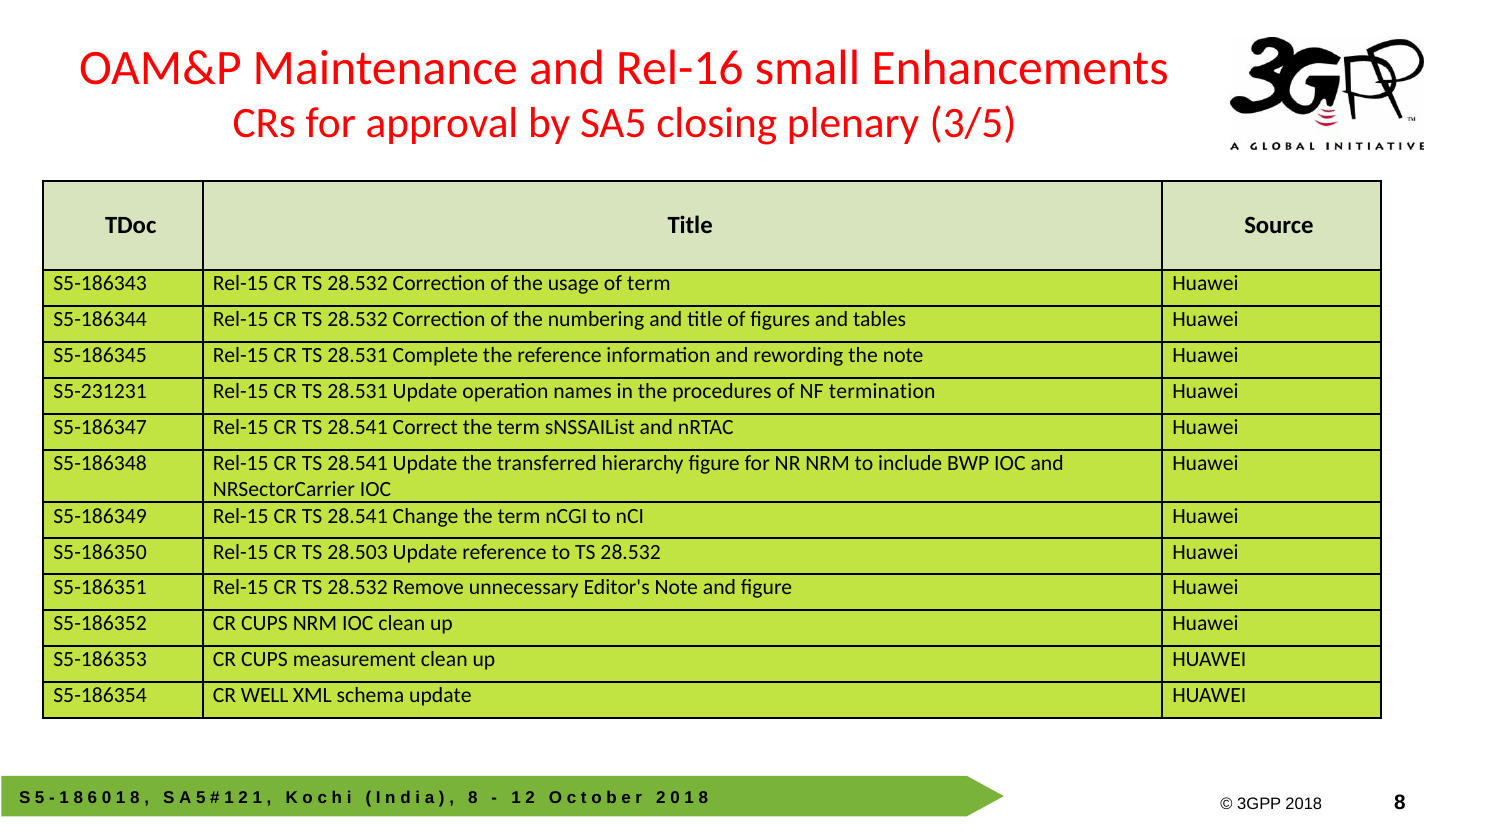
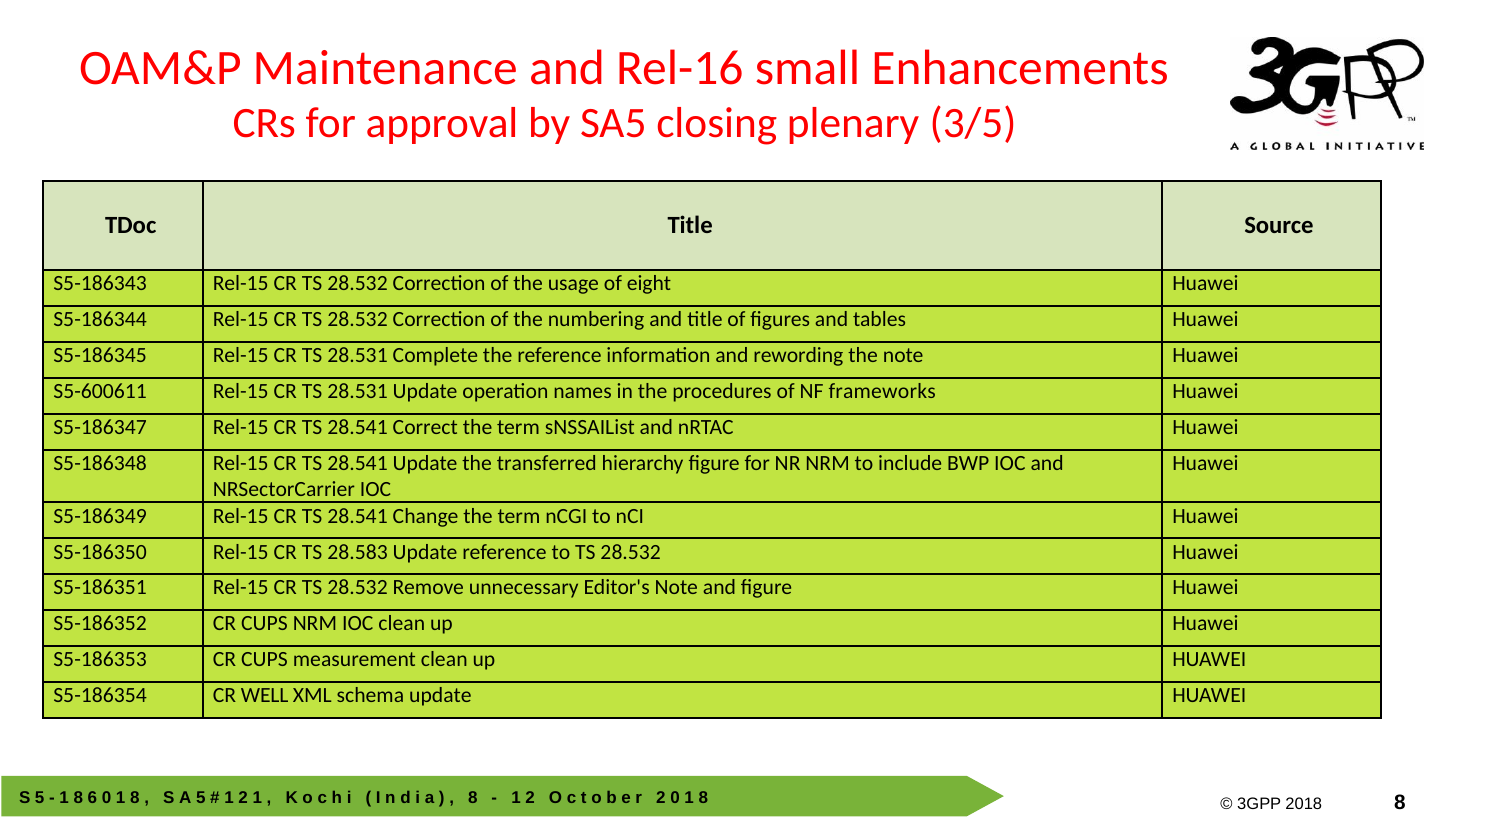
of term: term -> eight (649, 283)
S5-231231: S5-231231 -> S5-600611 (100, 391)
termination: termination -> frameworks (882, 391)
28.503: 28.503 -> 28.583 (358, 552)
